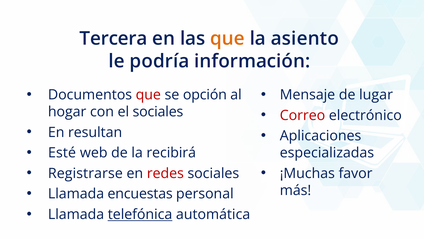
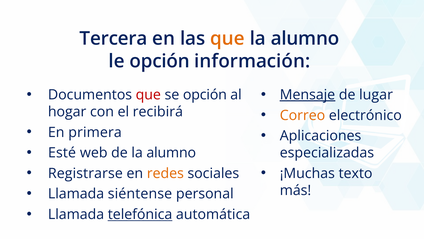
asiento: asiento -> alumno (305, 39)
le podría: podría -> opción (160, 61)
Mensaje underline: none -> present (308, 95)
el sociales: sociales -> recibirá (158, 112)
Correo colour: red -> orange (303, 115)
resultan: resultan -> primera (95, 132)
de la recibirá: recibirá -> alumno (171, 153)
redes colour: red -> orange (165, 173)
favor: favor -> texto (356, 173)
encuestas: encuestas -> siéntense (140, 194)
